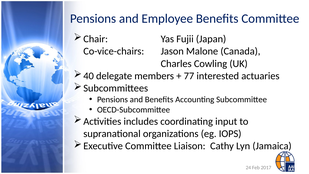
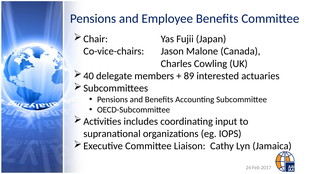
77: 77 -> 89 (189, 76)
